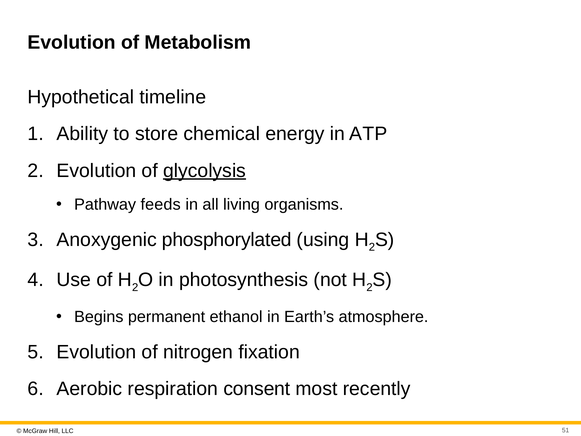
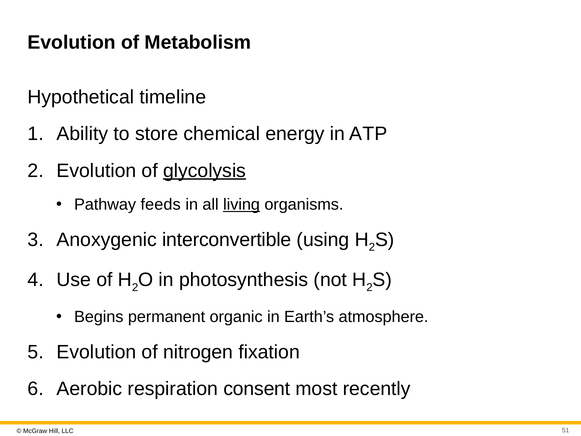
living underline: none -> present (242, 205)
phosphorylated: phosphorylated -> interconvertible (227, 240)
ethanol: ethanol -> organic (236, 317)
